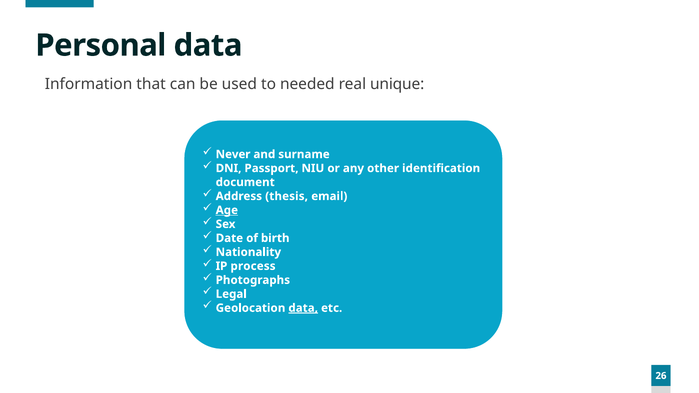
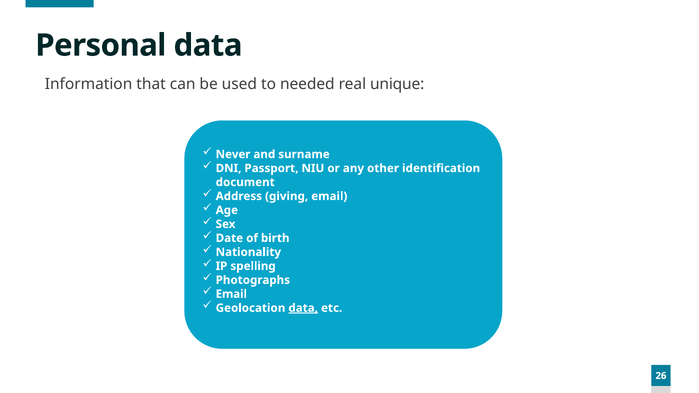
thesis: thesis -> giving (287, 196)
Age underline: present -> none (227, 210)
process: process -> spelling (253, 266)
Legal: Legal -> Email (231, 294)
